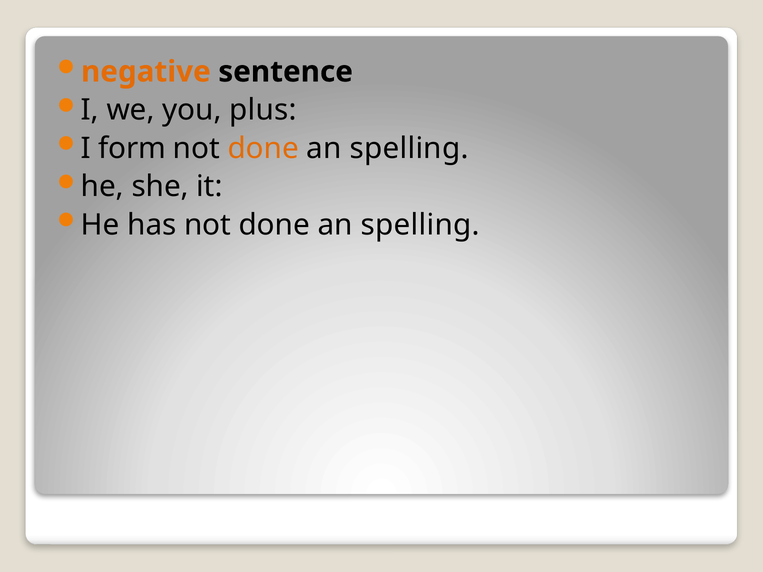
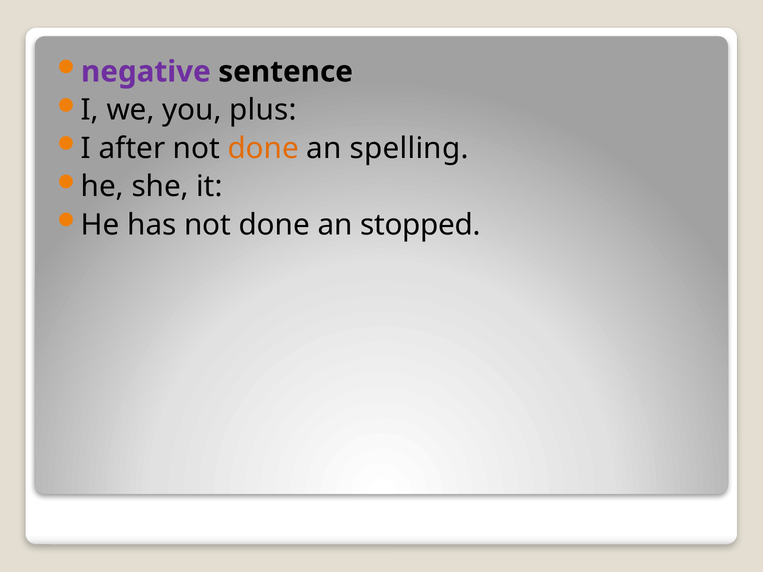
negative colour: orange -> purple (146, 72)
form: form -> after (132, 148)
spelling: spelling -> stopped (420, 225)
